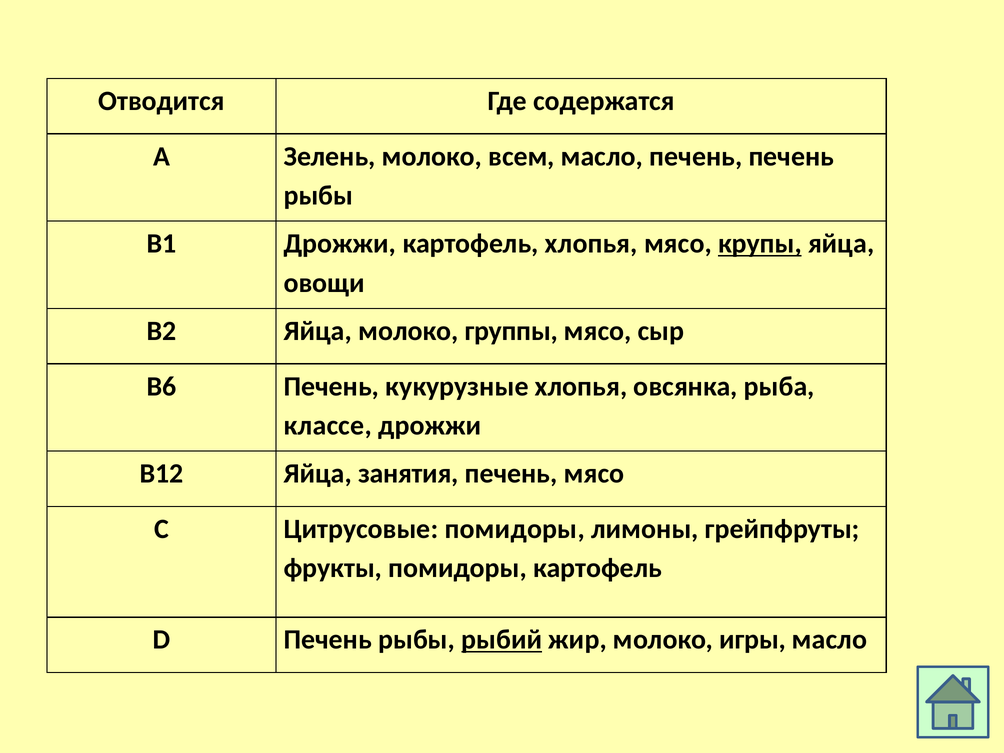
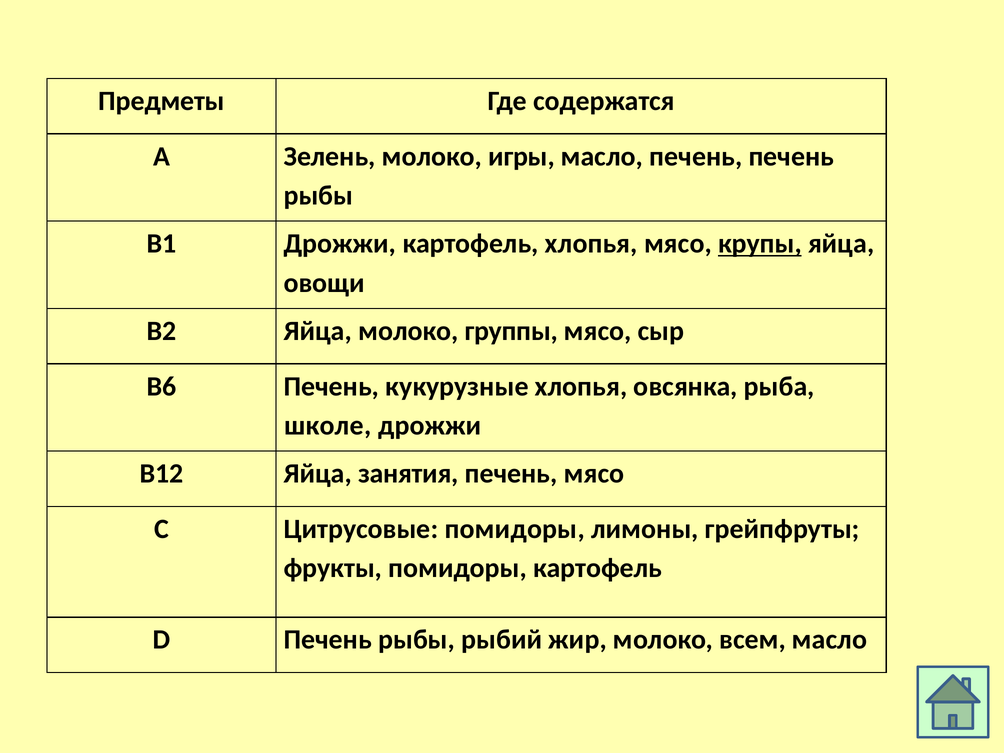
Отводится: Отводится -> Предметы (162, 101)
всем: всем -> игры (522, 156)
классе: классе -> школе (328, 426)
рыбий underline: present -> none (502, 640)
игры: игры -> всем (753, 640)
